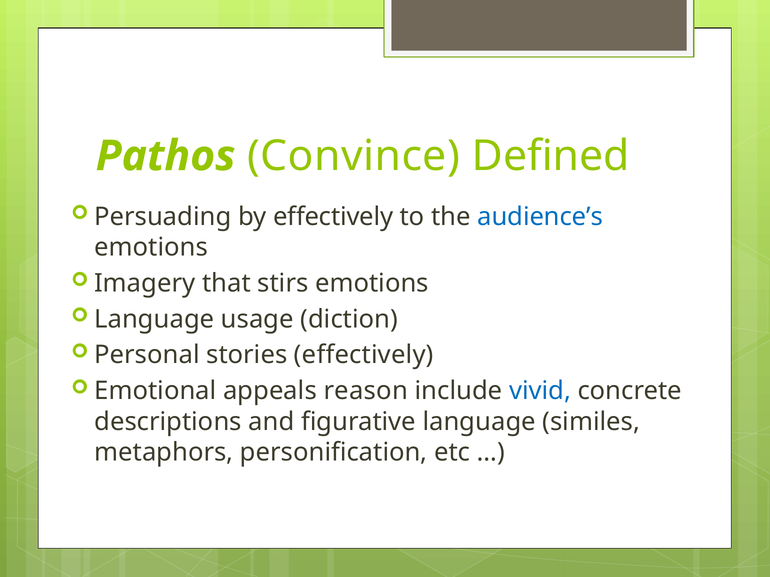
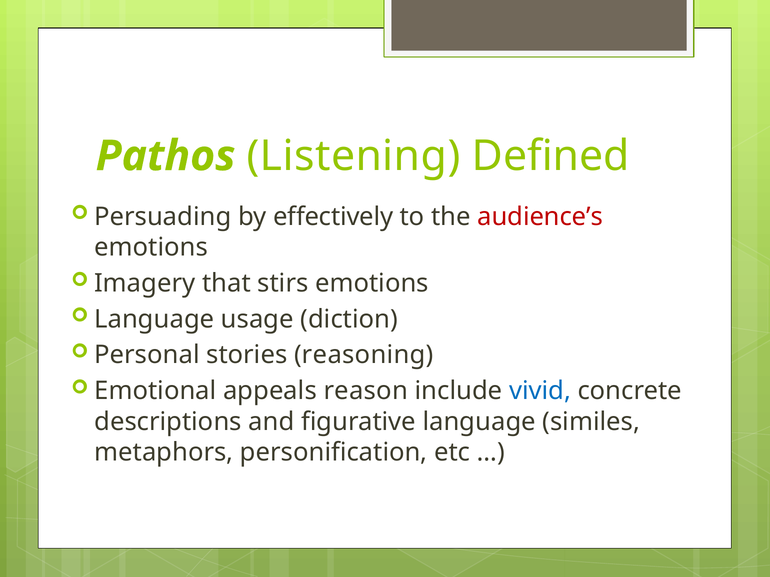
Convince: Convince -> Listening (354, 156)
audience’s colour: blue -> red (540, 217)
stories effectively: effectively -> reasoning (364, 355)
